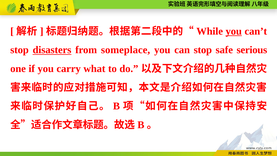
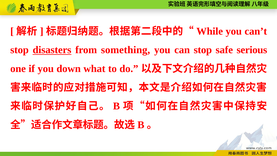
you underline: present -> none (234, 31)
someplace: someplace -> something (126, 50)
carry: carry -> down (69, 69)
